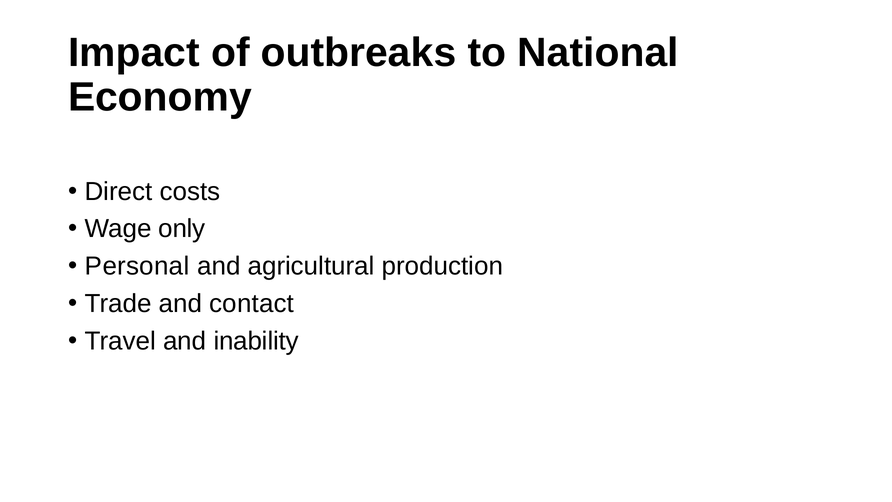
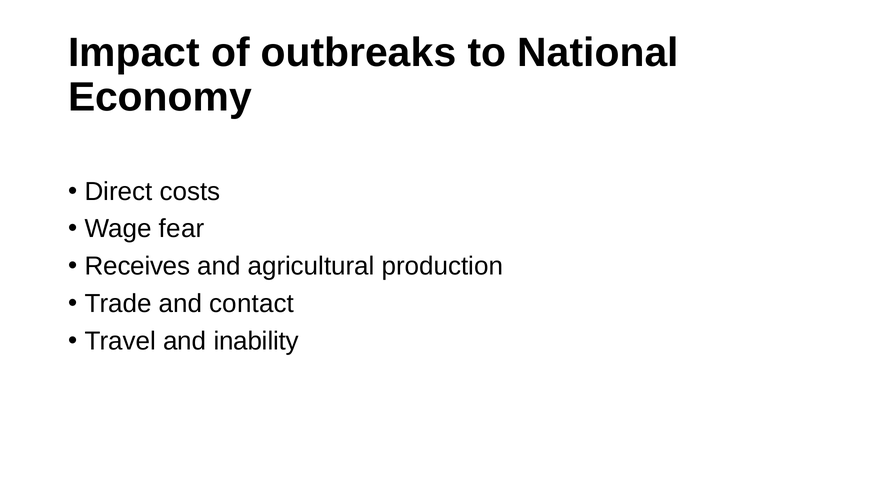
only: only -> fear (182, 229)
Personal: Personal -> Receives (137, 266)
